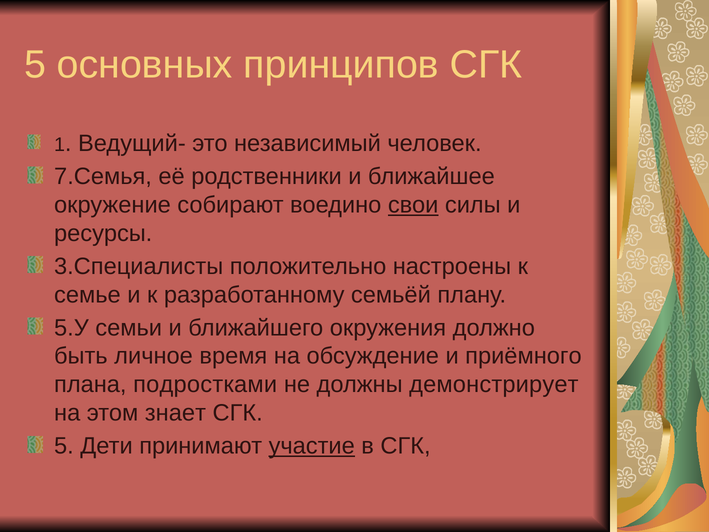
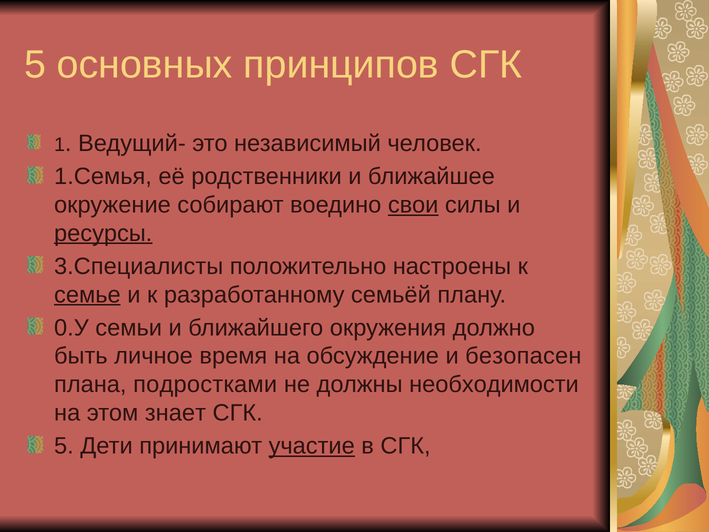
7.Семья: 7.Семья -> 1.Семья (103, 176)
ресурсы underline: none -> present (103, 233)
семье underline: none -> present (87, 295)
5.У: 5.У -> 0.У (71, 328)
приёмного: приёмного -> безопасен (523, 356)
демонстрирует: демонстрирует -> необходимости (494, 384)
